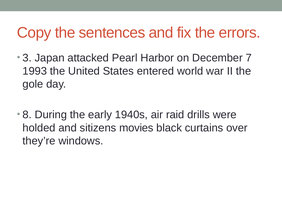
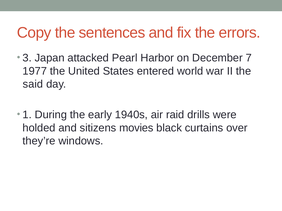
1993: 1993 -> 1977 (35, 71)
gole: gole -> said (33, 84)
8: 8 -> 1 (27, 115)
